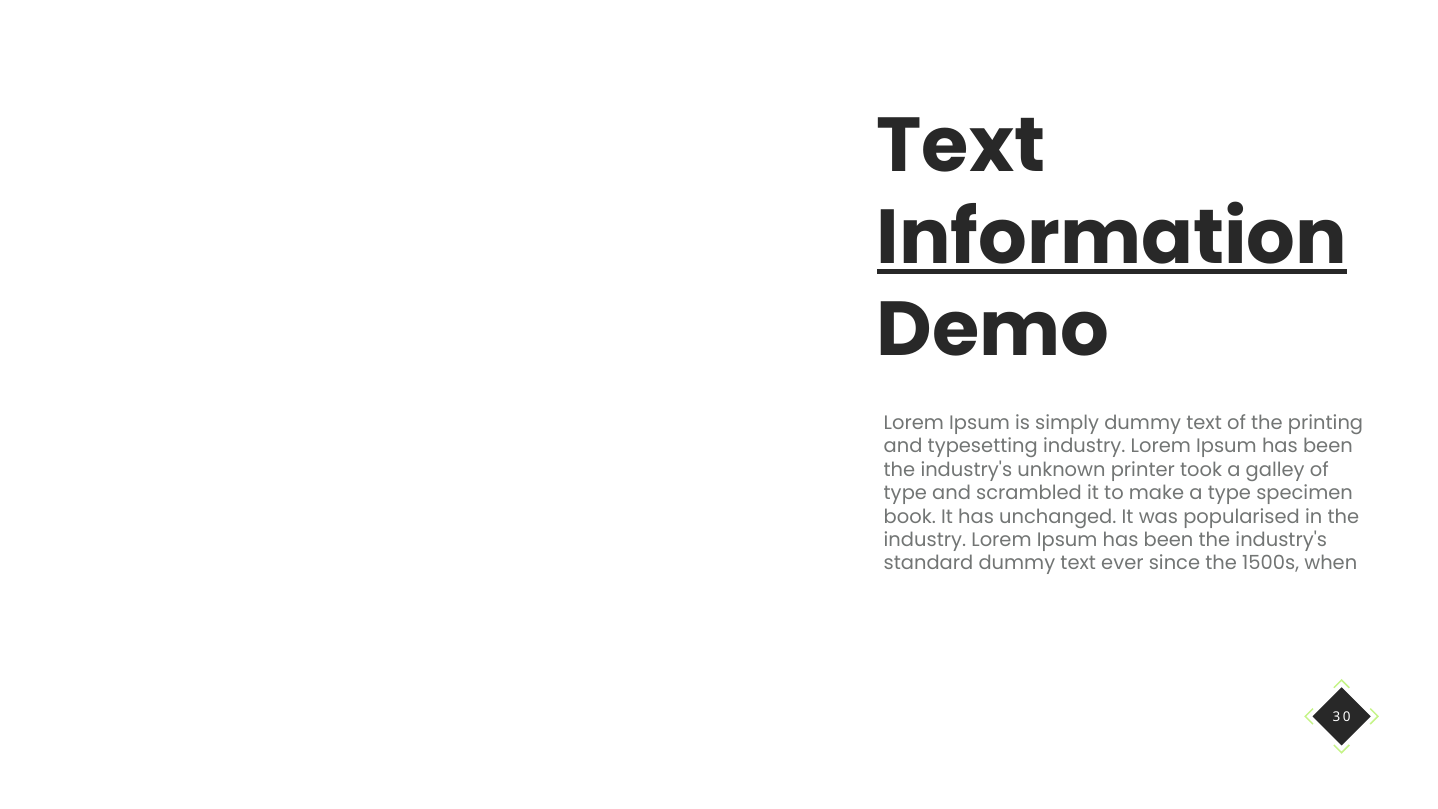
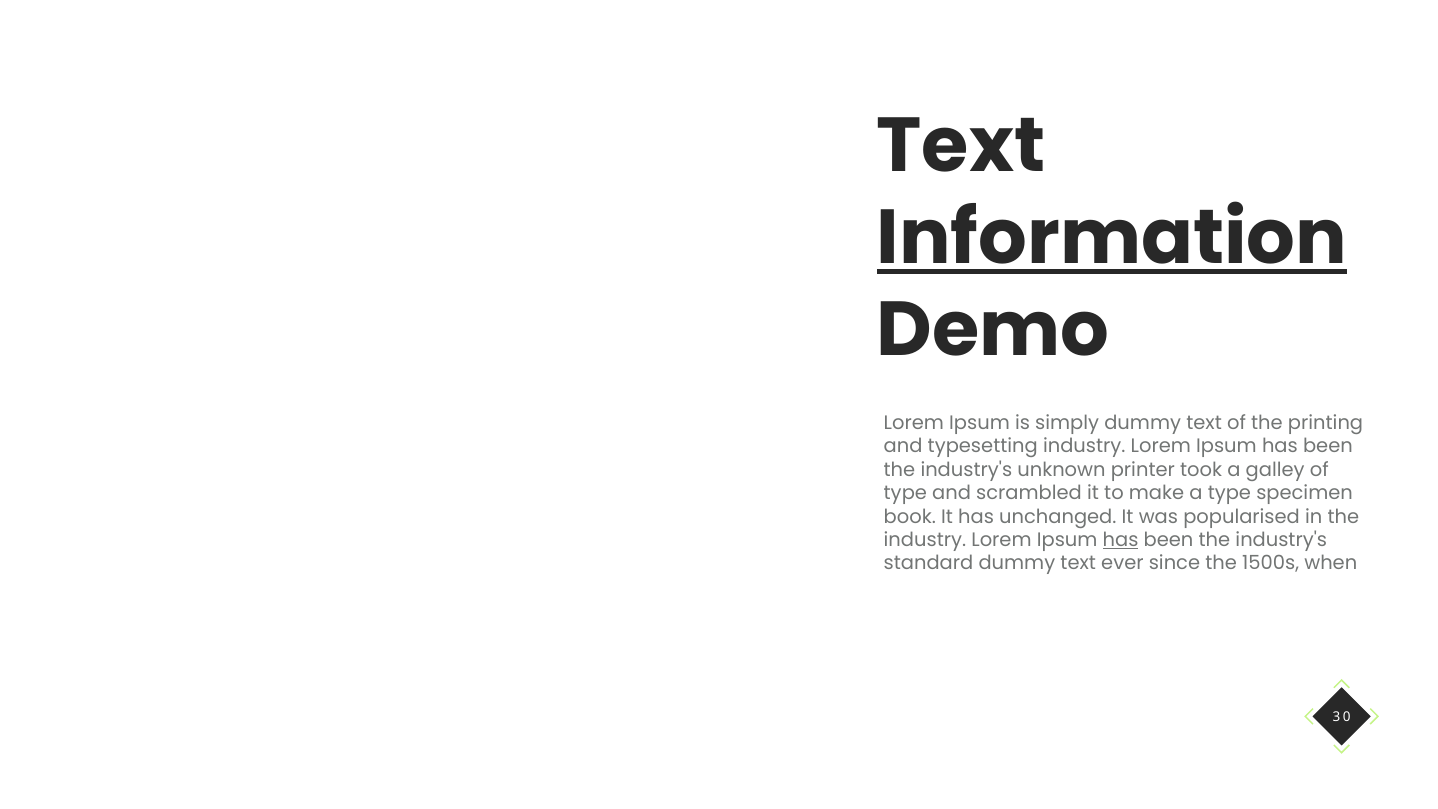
has underline: none -> present (1121, 540)
